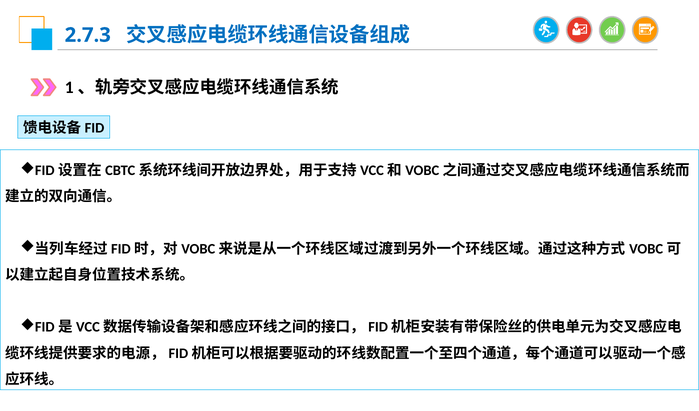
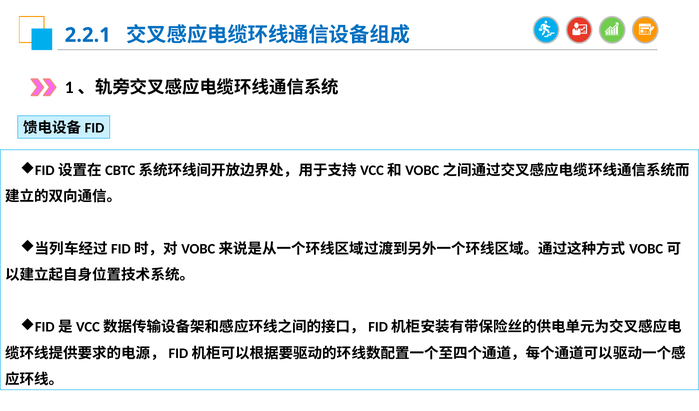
2.7.3: 2.7.3 -> 2.2.1 (88, 35)
